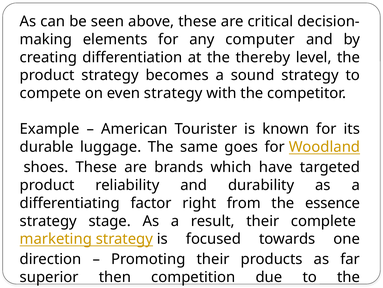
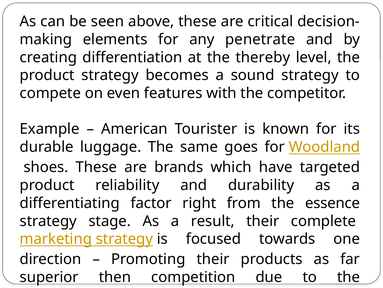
computer: computer -> penetrate (260, 39)
even strategy: strategy -> features (173, 93)
